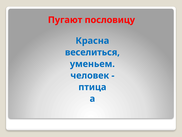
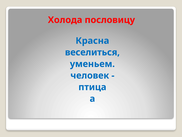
Пугают: Пугают -> Холода (65, 20)
